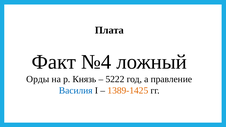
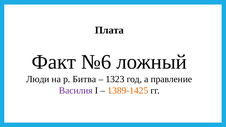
№4: №4 -> №6 (96, 62)
Орды: Орды -> Люди (38, 79)
Князь: Князь -> Битва (84, 79)
5222: 5222 -> 1323 (115, 79)
Василия colour: blue -> purple (76, 91)
